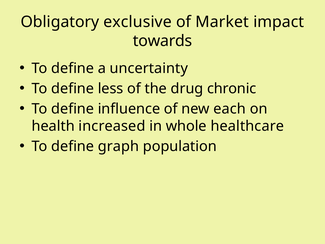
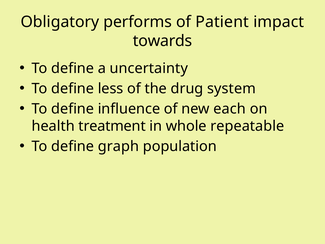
exclusive: exclusive -> performs (138, 22)
Market: Market -> Patient (222, 22)
chronic: chronic -> system (232, 88)
increased: increased -> treatment (112, 126)
healthcare: healthcare -> repeatable (247, 126)
